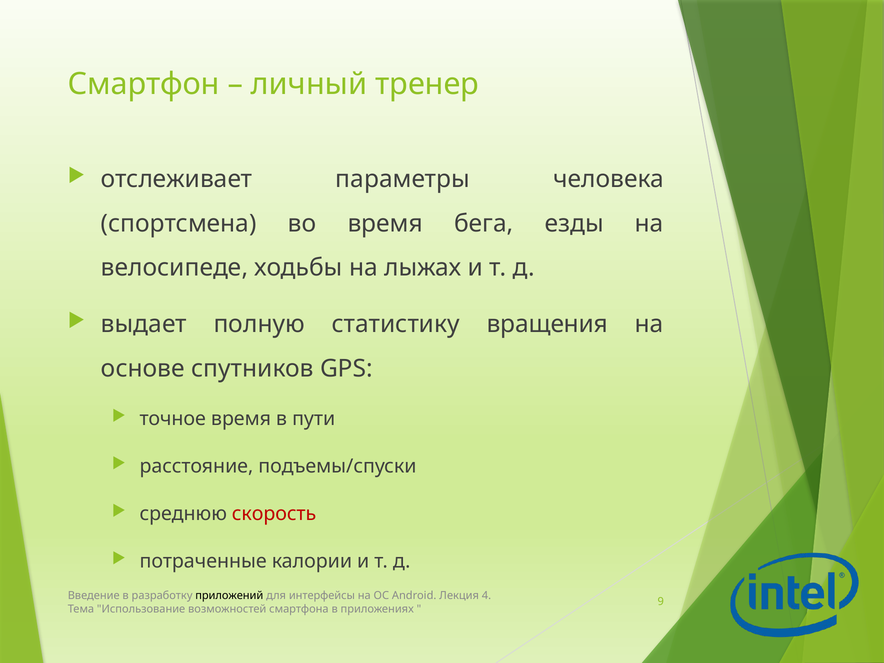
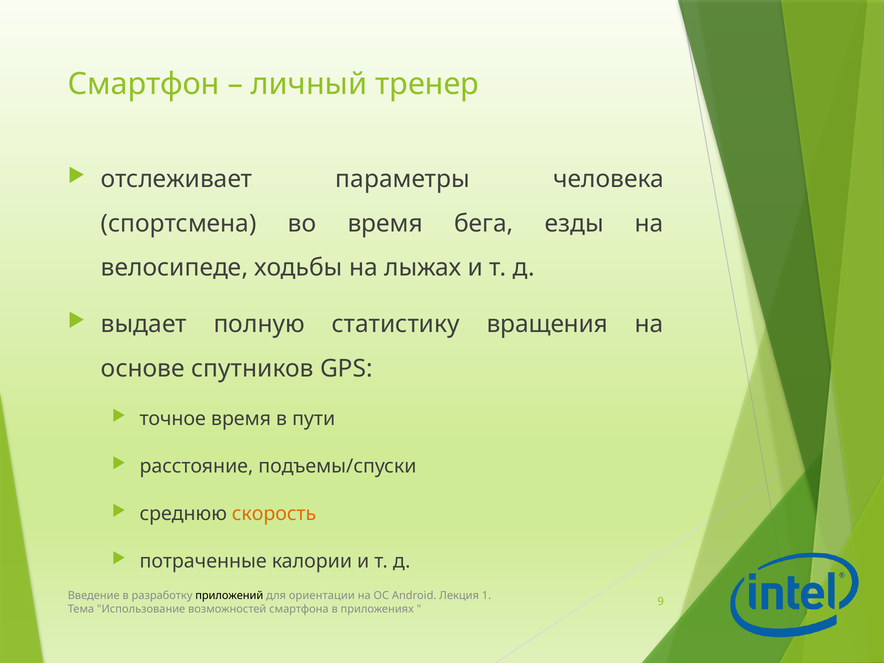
скорость colour: red -> orange (274, 514)
интерфейсы: интерфейсы -> ориентации (322, 596)
4: 4 -> 1 (486, 596)
